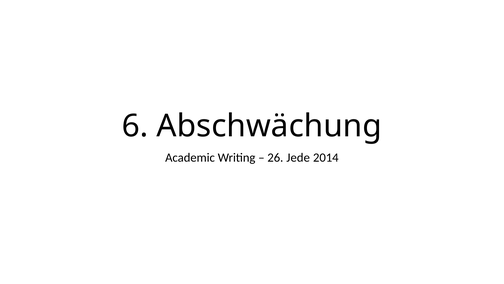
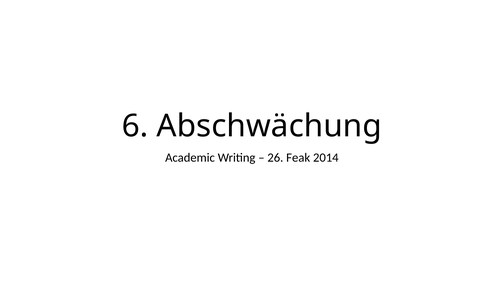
Jede: Jede -> Feak (298, 158)
